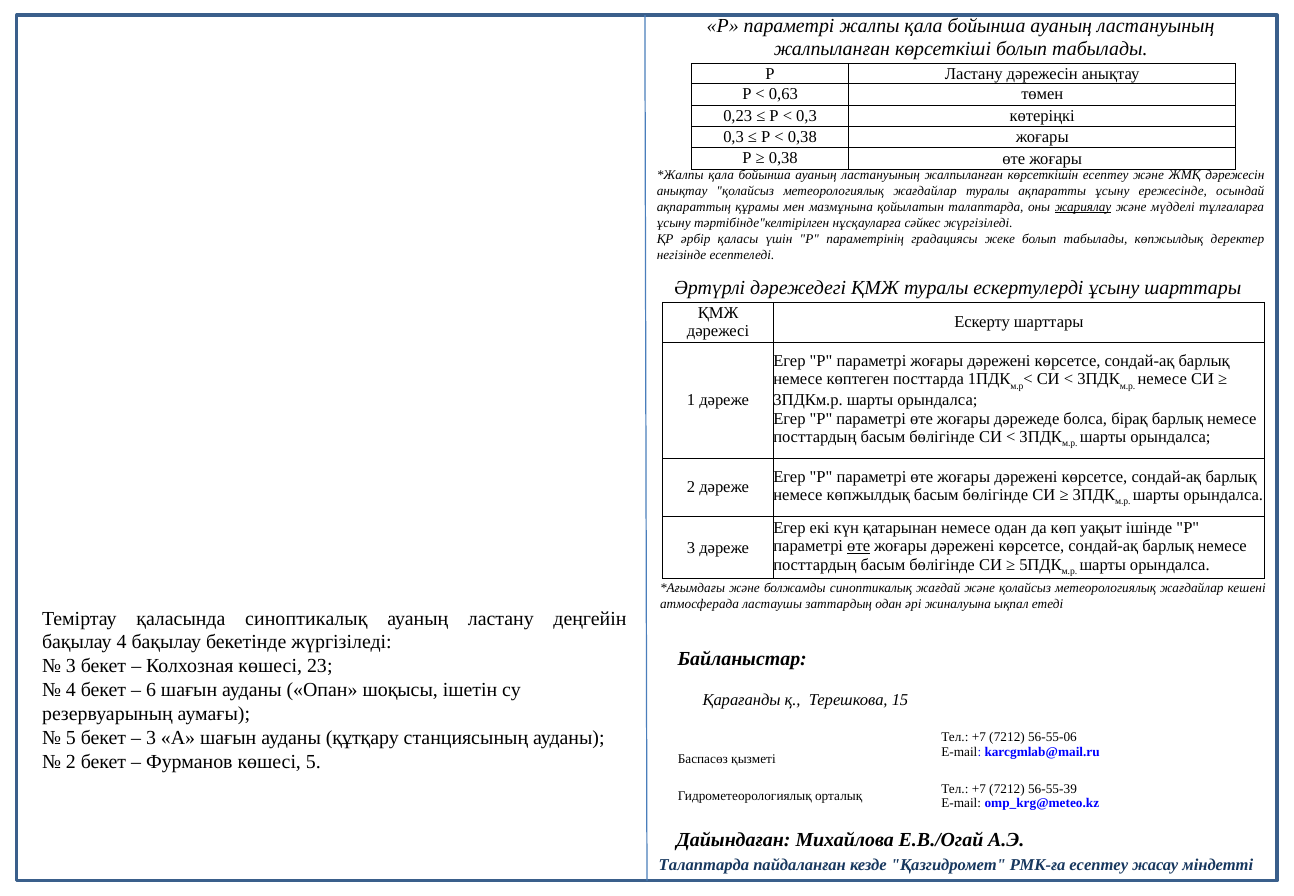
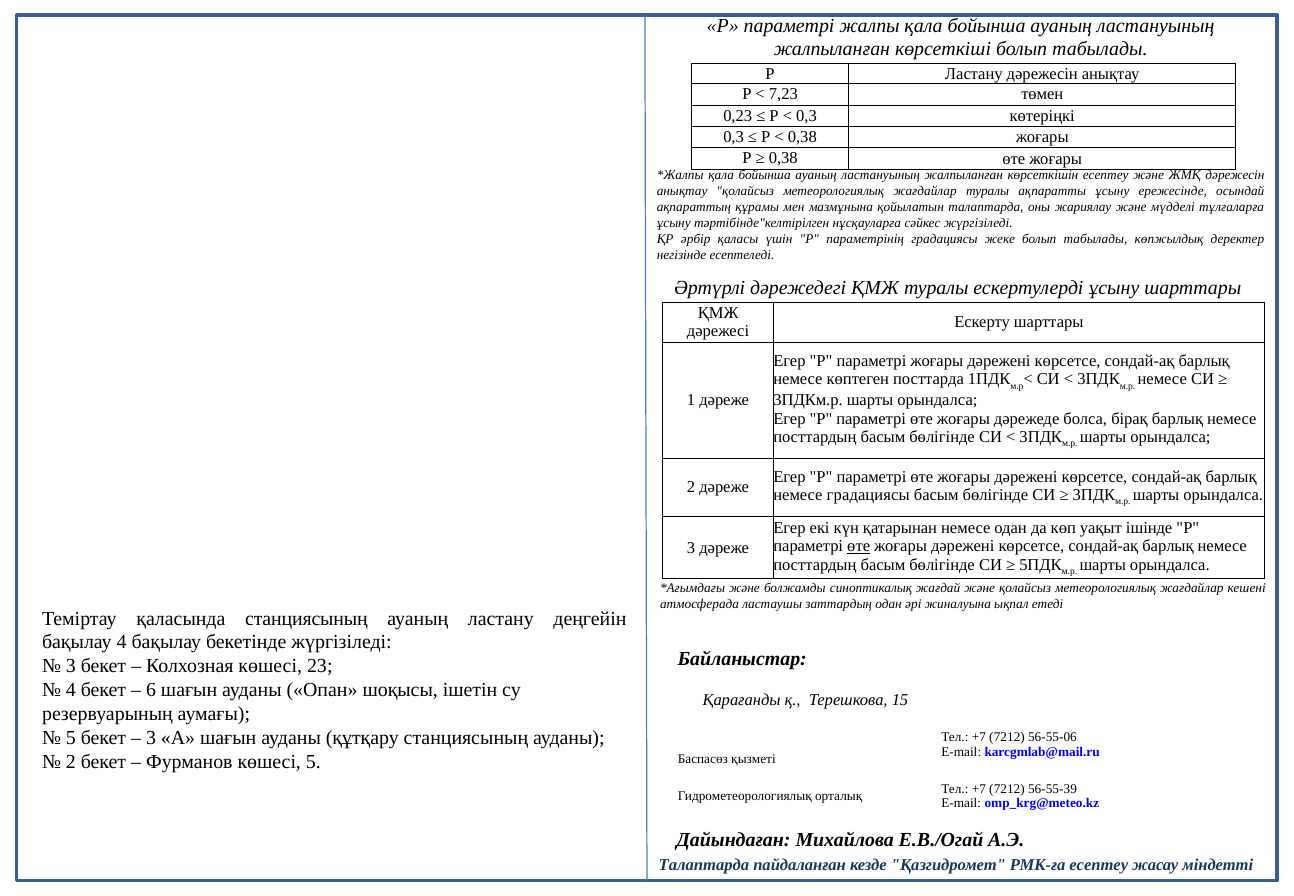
0,63: 0,63 -> 7,23 (783, 94)
жариялау underline: present -> none (1083, 207)
немесе көпжылдық: көпжылдық -> градациясы (868, 495)
қаласында синоптикалық: синоптикалық -> станциясының (306, 618)
